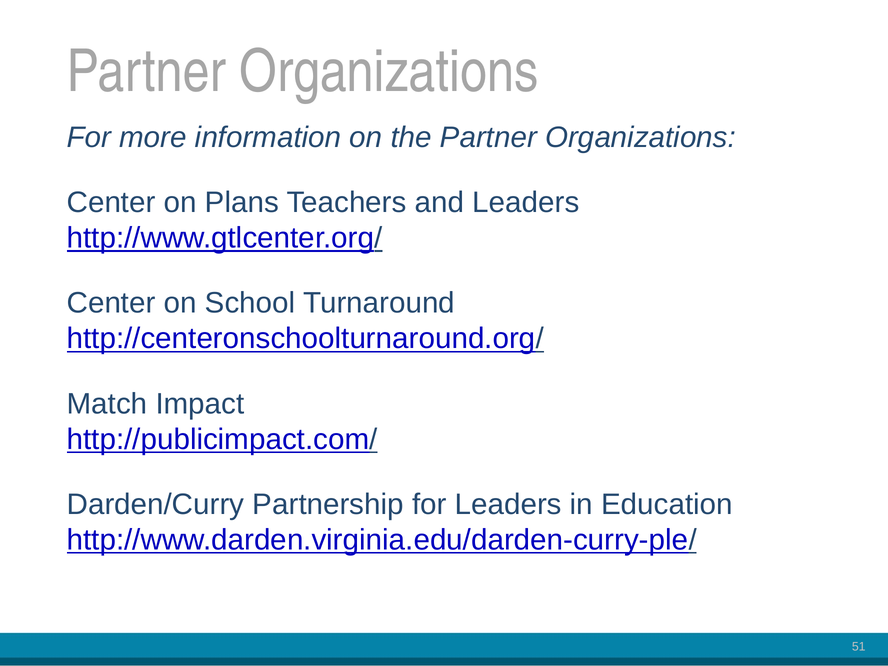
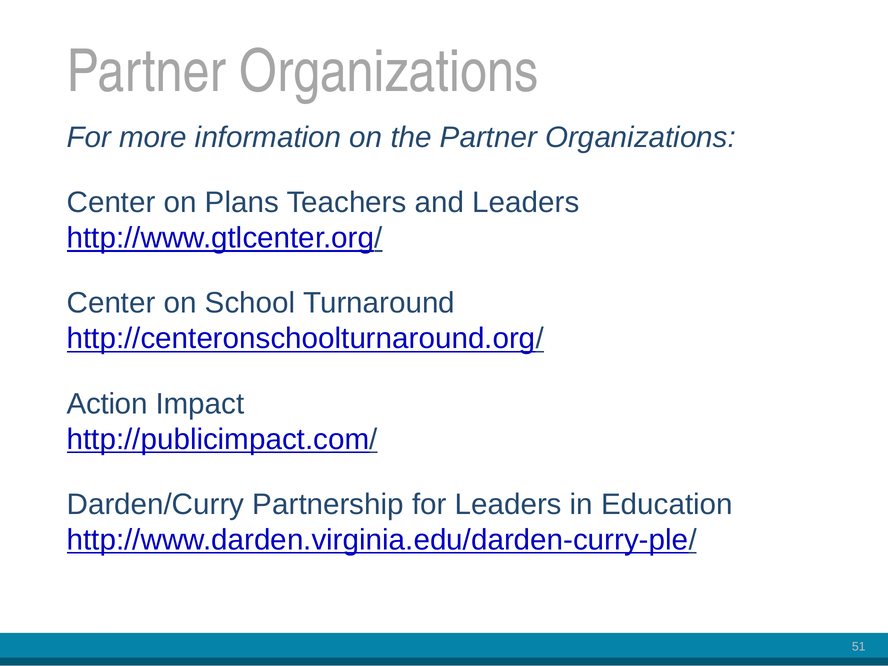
Match: Match -> Action (107, 404)
